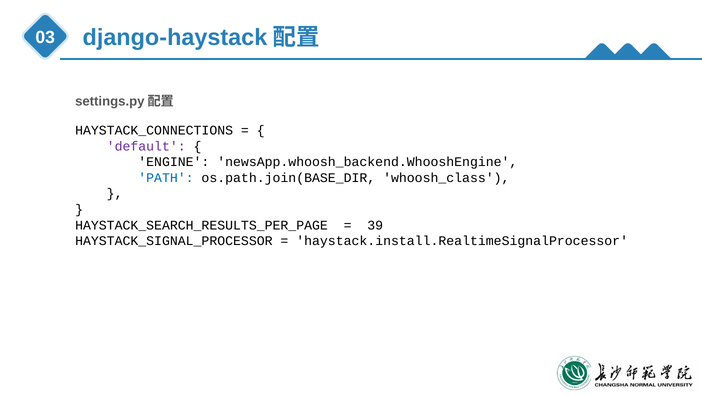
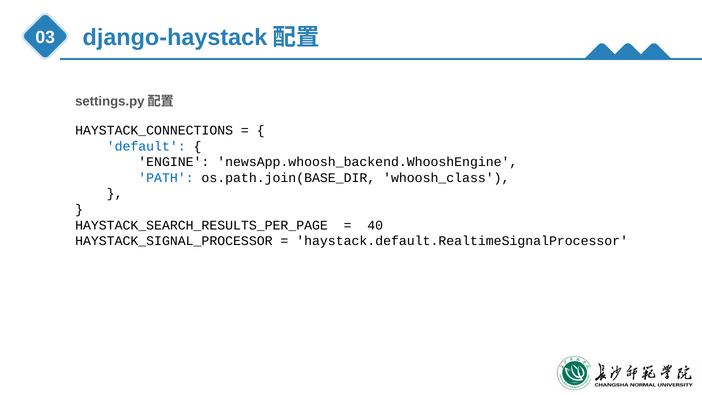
default colour: purple -> blue (146, 146)
39: 39 -> 40 (375, 225)
haystack.install.RealtimeSignalProcessor: haystack.install.RealtimeSignalProcessor -> haystack.default.RealtimeSignalProcessor (462, 241)
